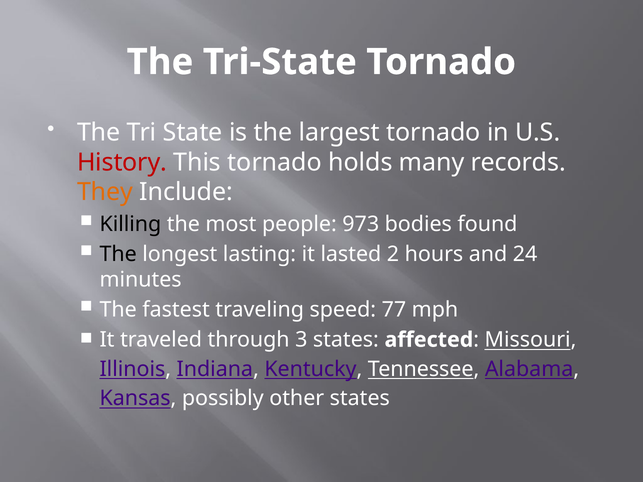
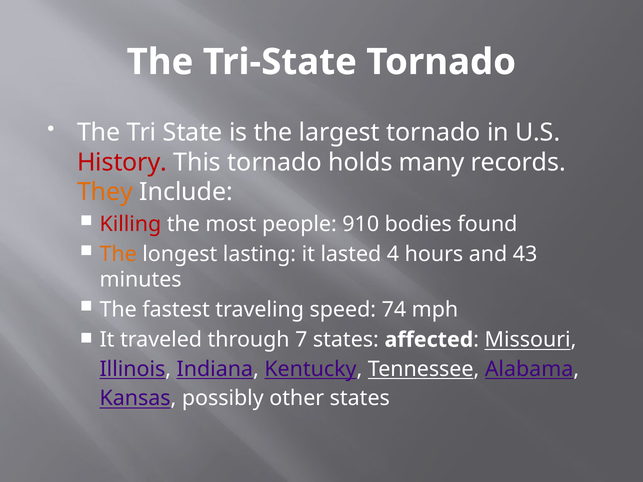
Killing colour: black -> red (130, 224)
973: 973 -> 910 (361, 224)
The colour: black -> orange (118, 254)
2: 2 -> 4 (393, 254)
24: 24 -> 43 (525, 254)
77: 77 -> 74 (394, 310)
3: 3 -> 7 (301, 340)
